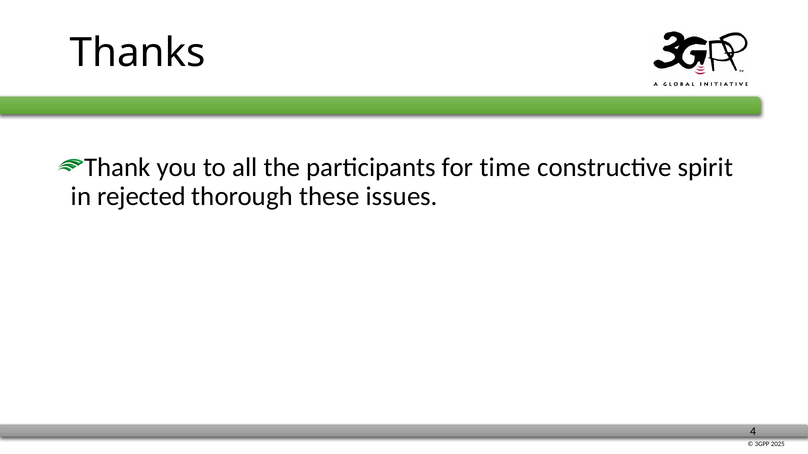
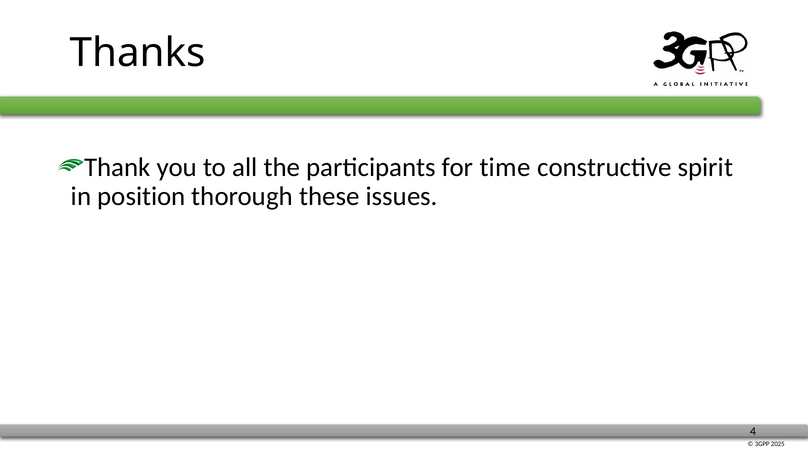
rejected: rejected -> position (141, 197)
